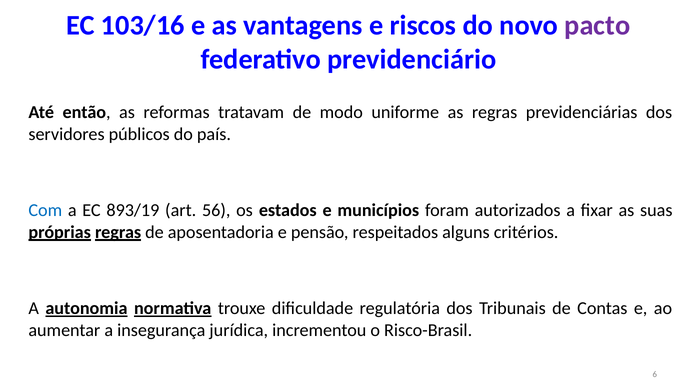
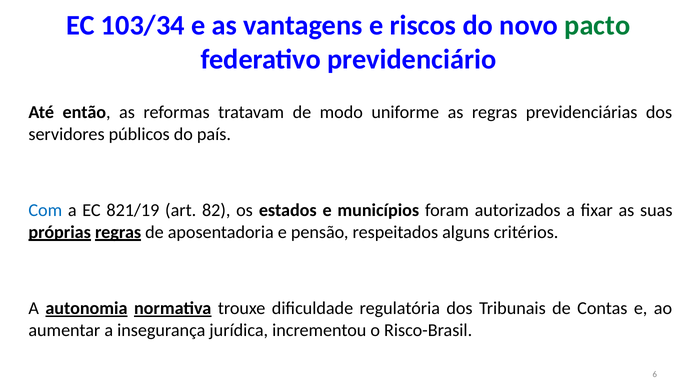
103/16: 103/16 -> 103/34 (143, 26)
pacto colour: purple -> green (597, 26)
893/19: 893/19 -> 821/19 (133, 211)
56: 56 -> 82 (216, 211)
